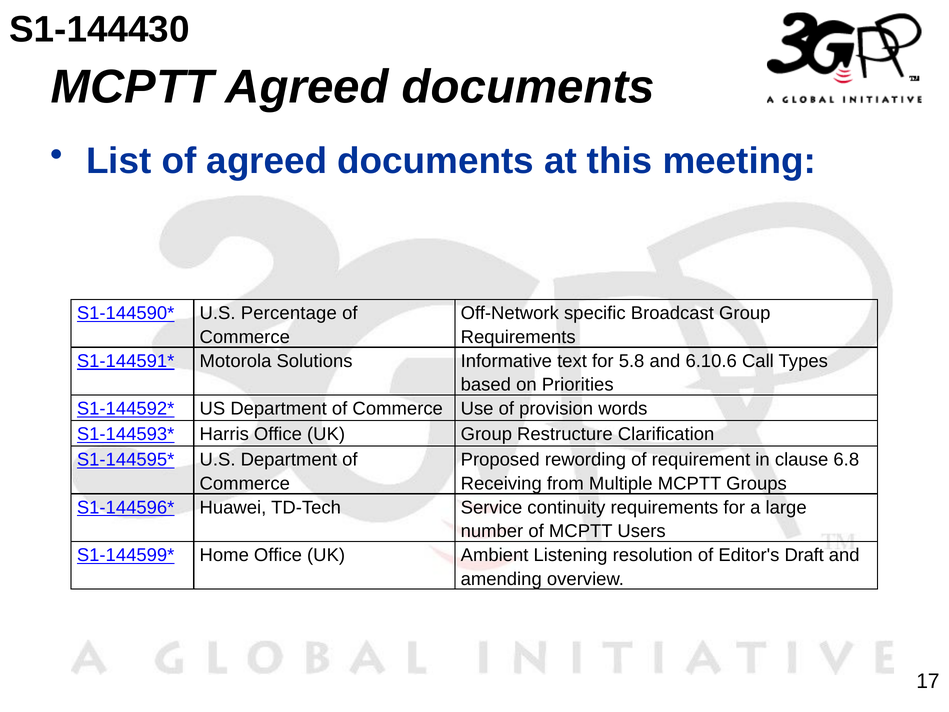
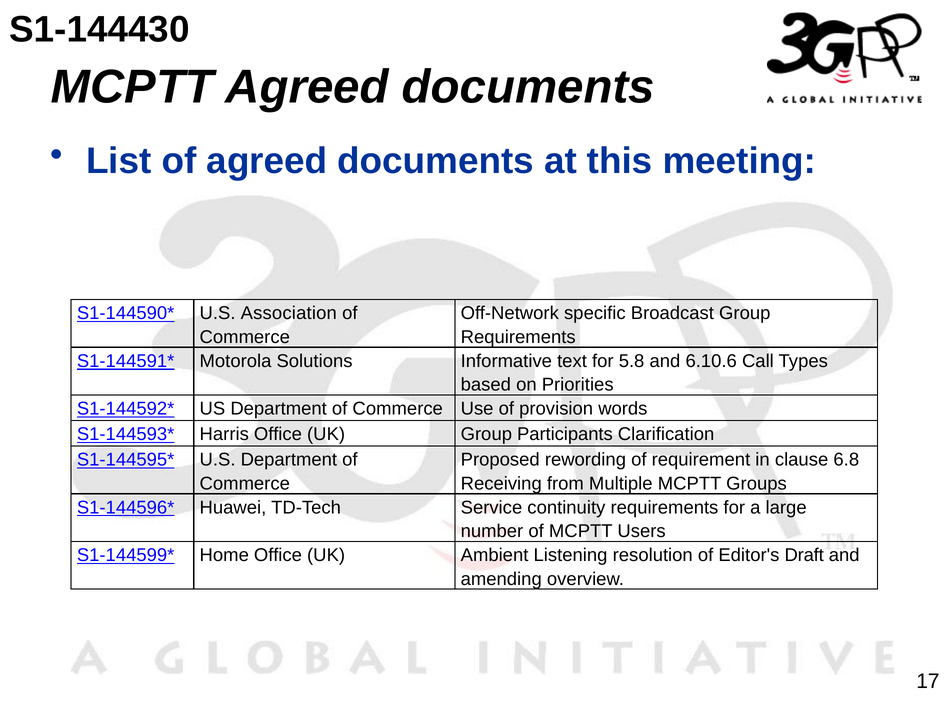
Percentage: Percentage -> Association (289, 313)
Restructure: Restructure -> Participants (565, 434)
